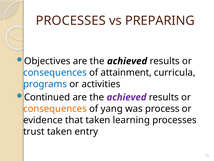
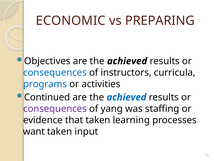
PROCESSES: PROCESSES -> ECONOMIC (71, 21)
attainment: attainment -> instructors (126, 72)
achieved colour: purple -> blue (127, 97)
consequences colour: orange -> purple (55, 108)
process: process -> staffing (162, 108)
trust: trust -> want (34, 131)
entry: entry -> input (86, 131)
